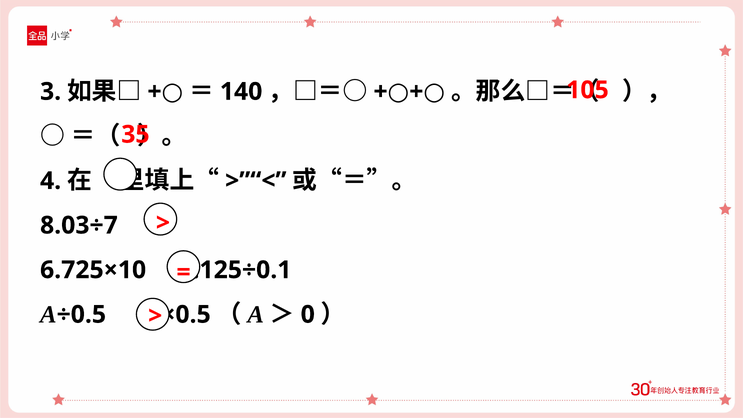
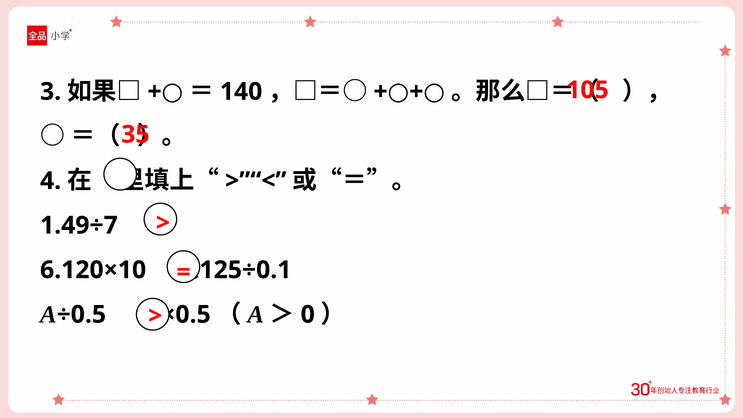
8.03÷7: 8.03÷7 -> 1.49÷7 (79, 225)
6.725×10: 6.725×10 -> 6.120×10 (93, 270)
